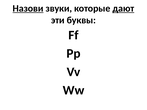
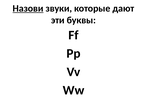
дают underline: present -> none (123, 8)
